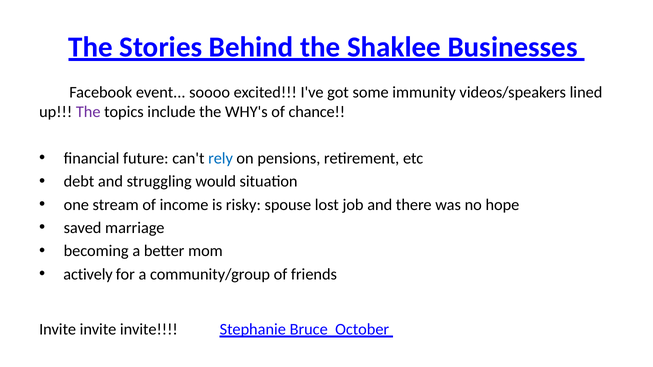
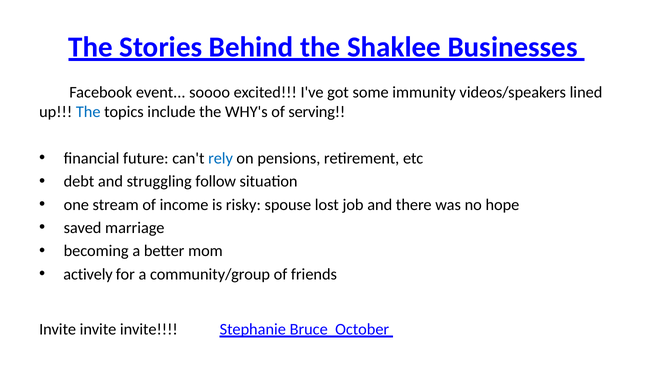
The colour: purple -> blue (88, 112)
chance: chance -> serving (317, 112)
would: would -> follow (216, 182)
